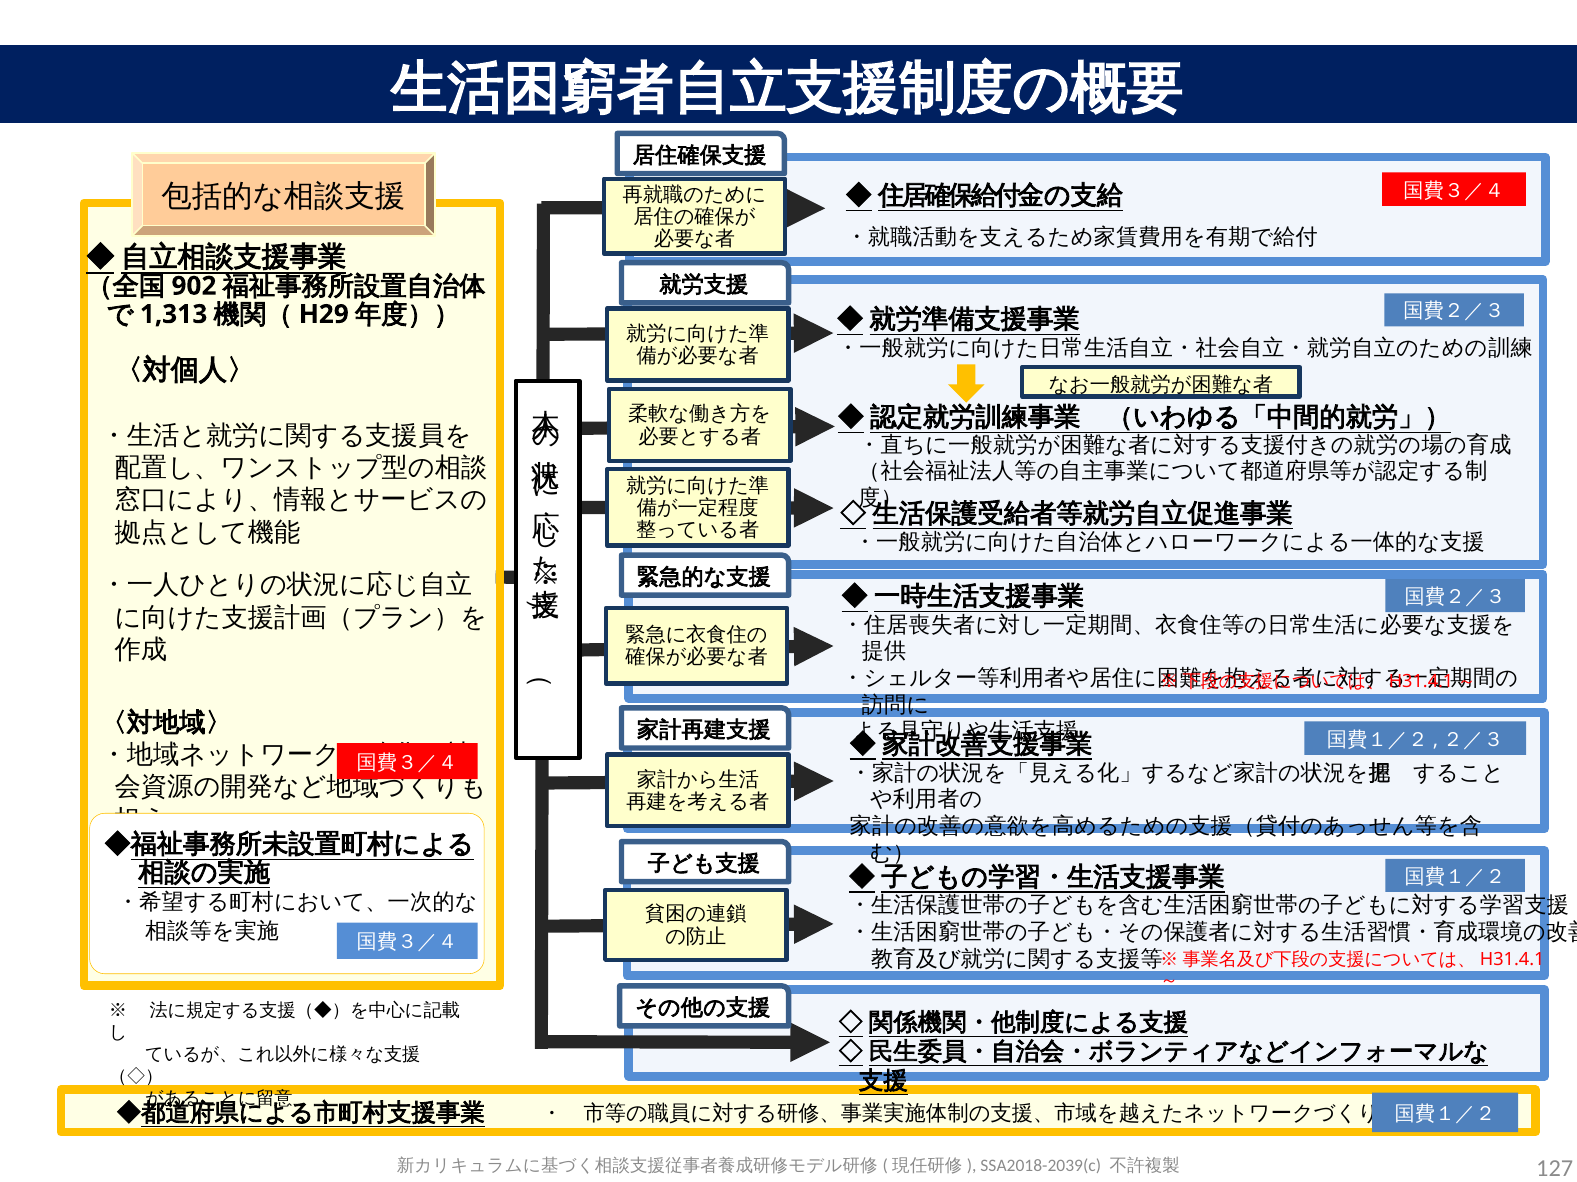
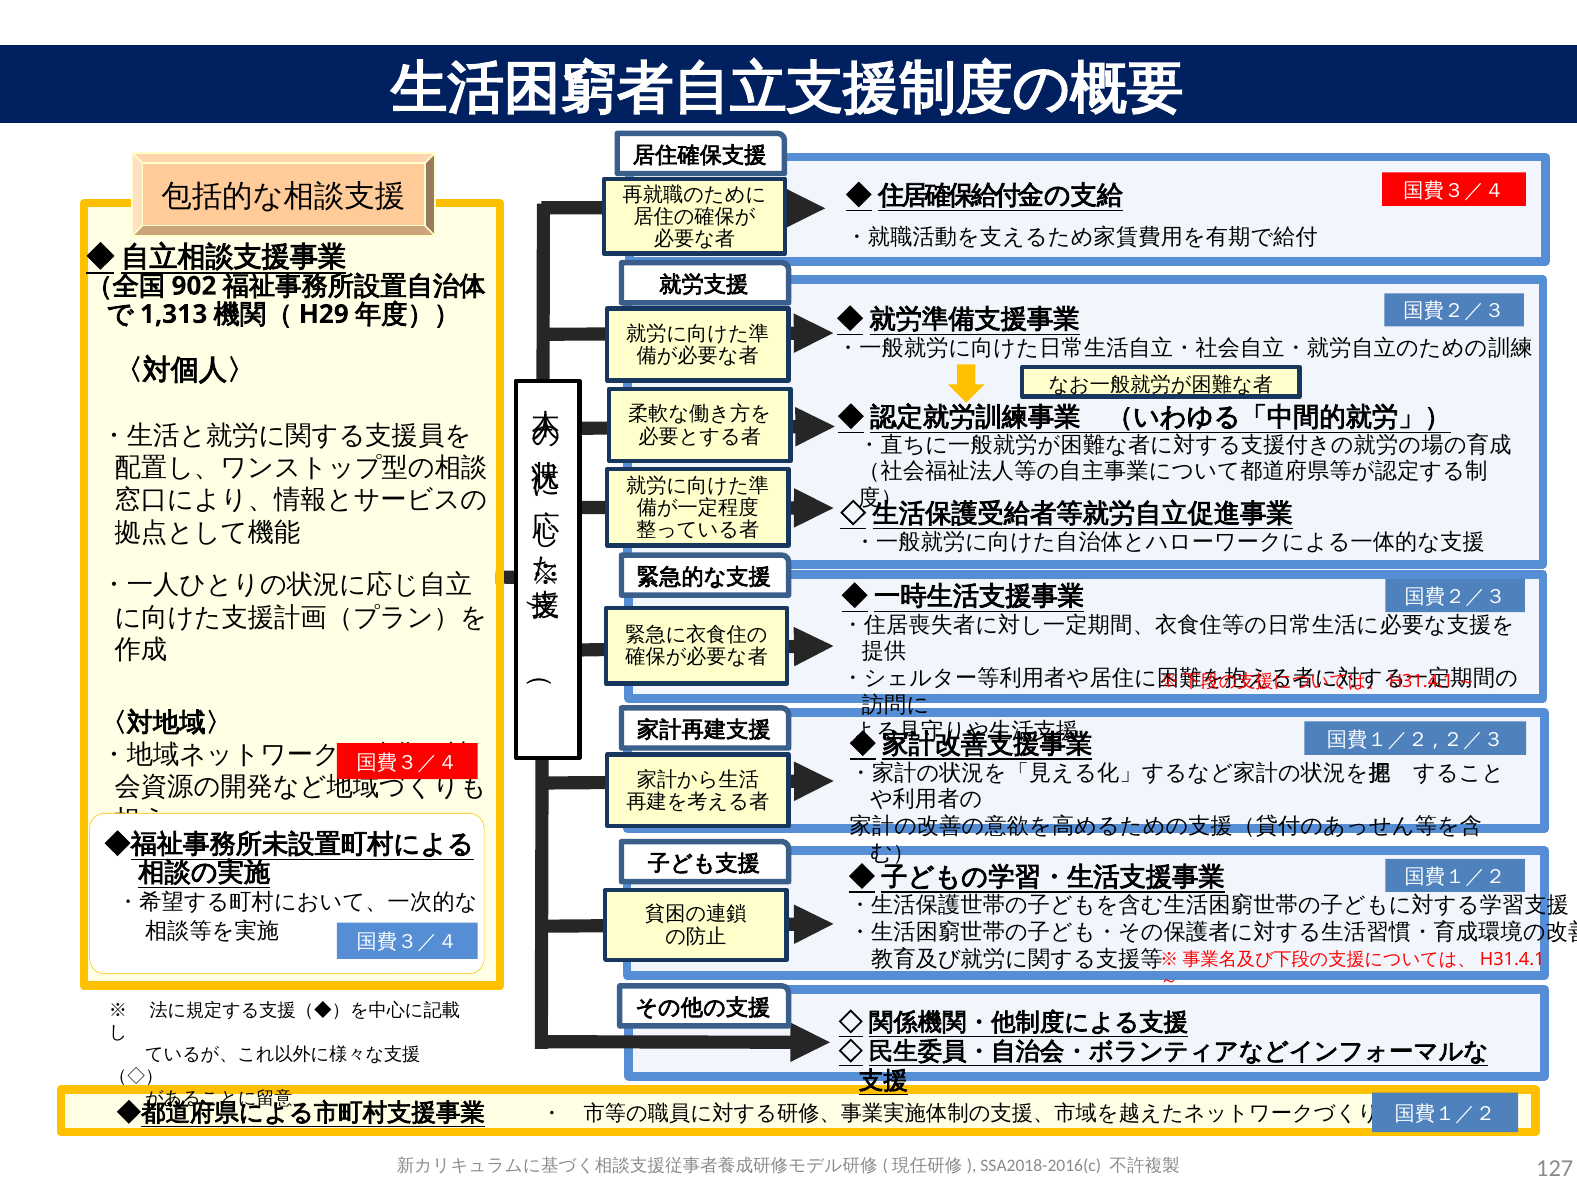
SSA2018-2039(c: SSA2018-2039(c -> SSA2018-2016(c (1041, 1166)
